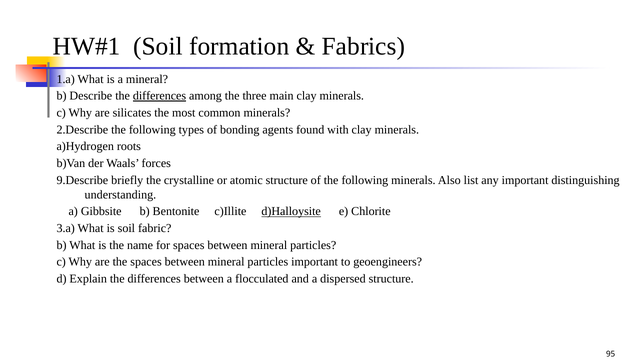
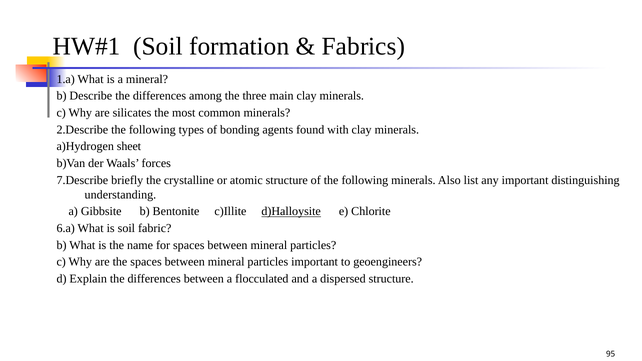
differences underline: present -> none (159, 96)
roots: roots -> sheet (129, 147)
9.Describe: 9.Describe -> 7.Describe (82, 180)
3.a: 3.a -> 6.a (66, 228)
